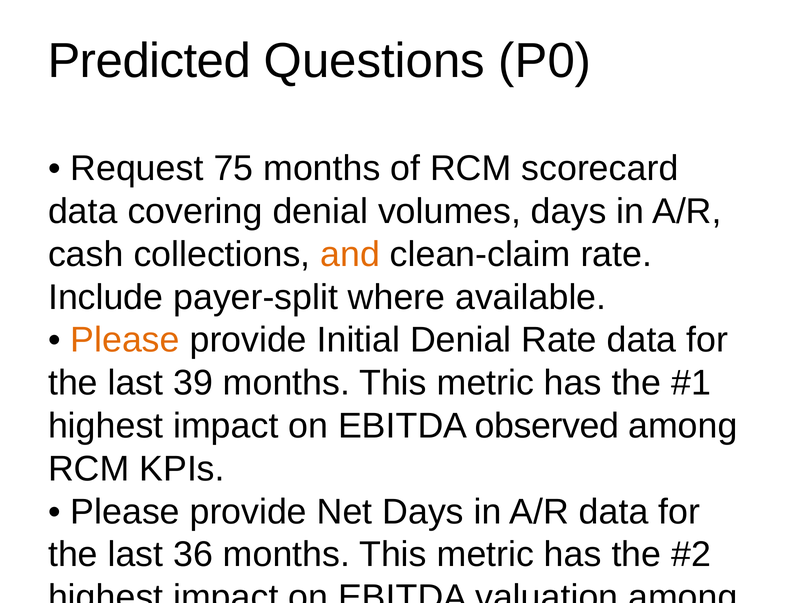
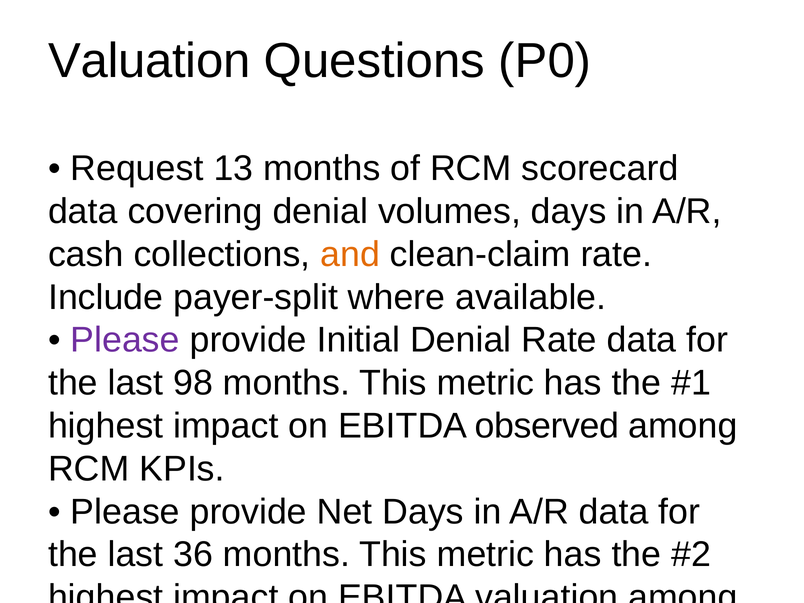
Predicted: Predicted -> Valuation (149, 61)
75: 75 -> 13 (233, 169)
Please colour: orange -> purple (125, 340)
39: 39 -> 98 (193, 383)
